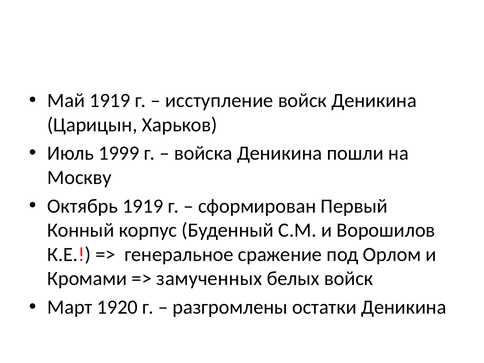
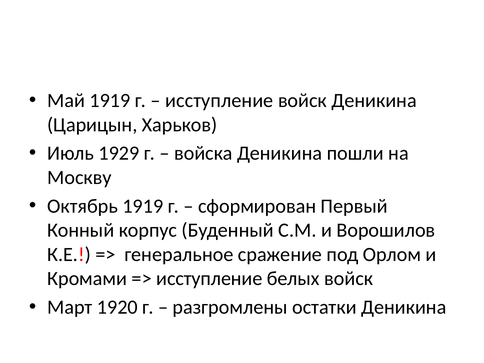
1999: 1999 -> 1929 (119, 153)
замученных: замученных -> исступление (209, 279)
